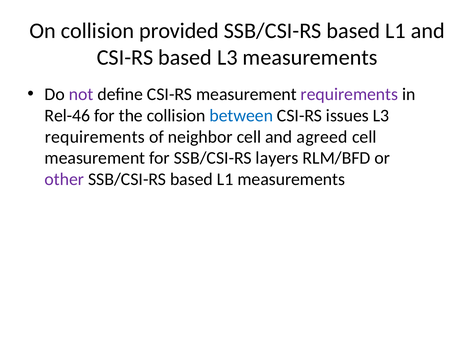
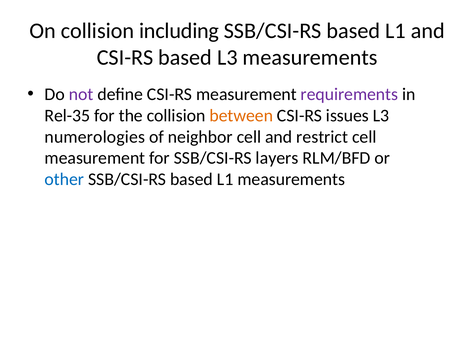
provided: provided -> including (179, 31)
Rel-46: Rel-46 -> Rel-35 (67, 115)
between colour: blue -> orange (241, 115)
requirements: requirements -> numerologies (95, 137)
agreed: agreed -> restrict (322, 137)
other colour: purple -> blue (64, 179)
